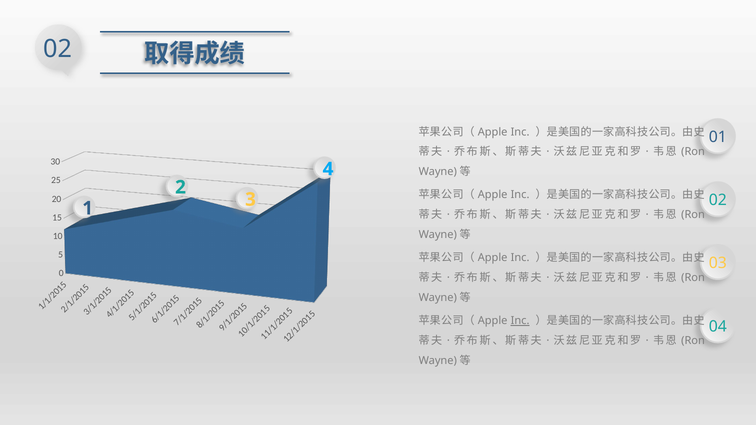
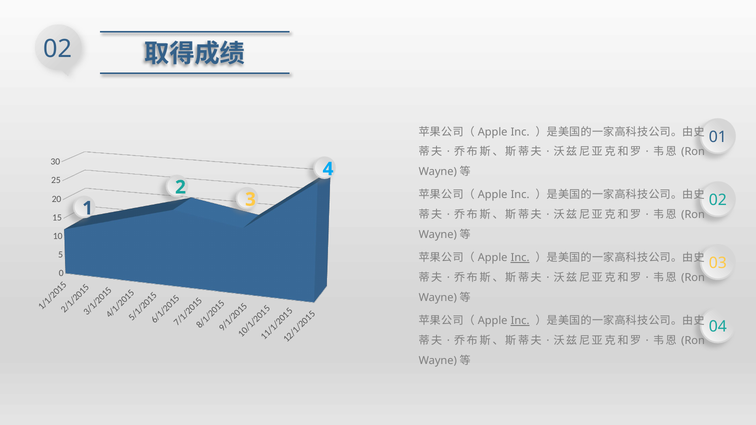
Inc underline: none -> present (520, 258)
